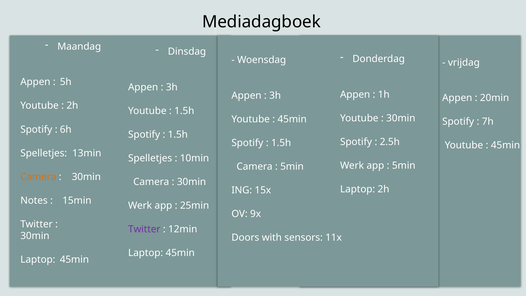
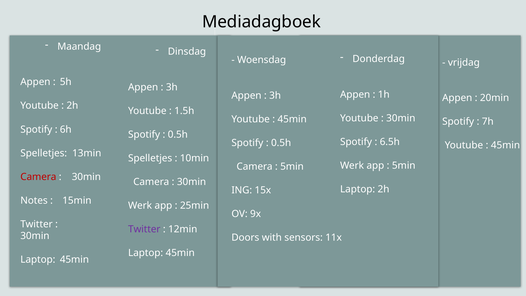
1.5h: 1.5h -> 0.5h (178, 134)
2.5h: 2.5h -> 6.5h (390, 142)
1.5h: 1.5h -> 0.5h (281, 143)
Camera colour: orange -> red (38, 177)
